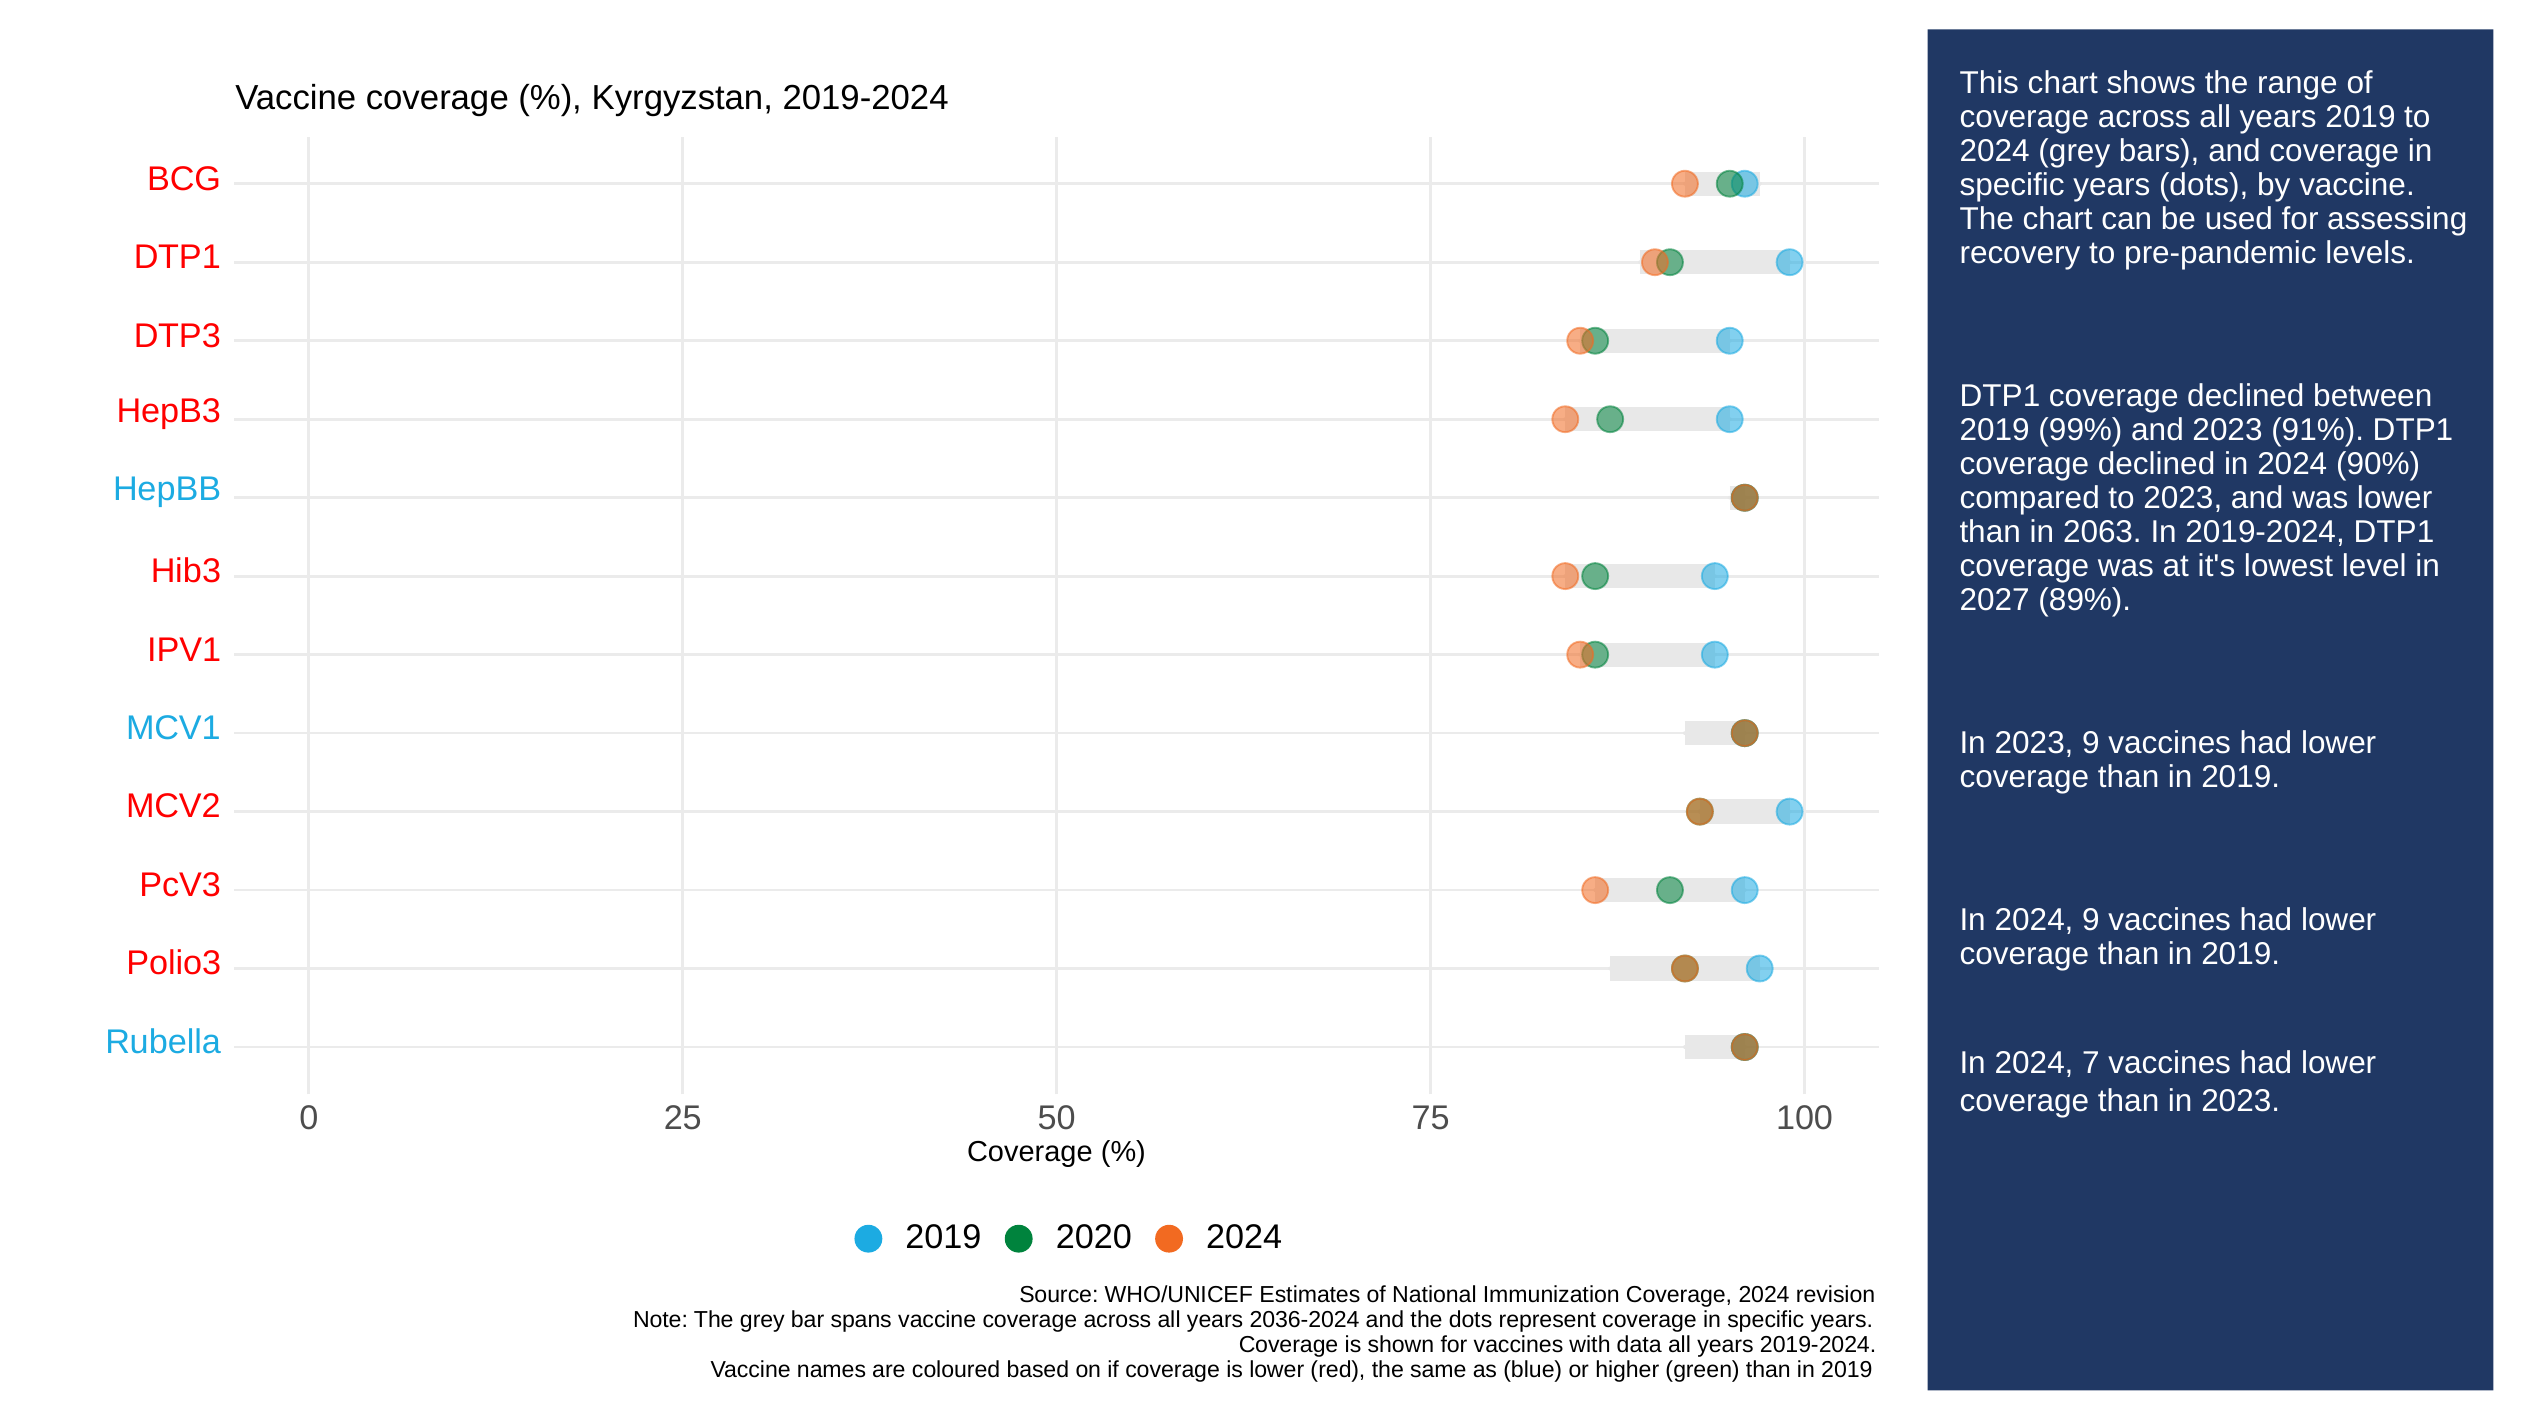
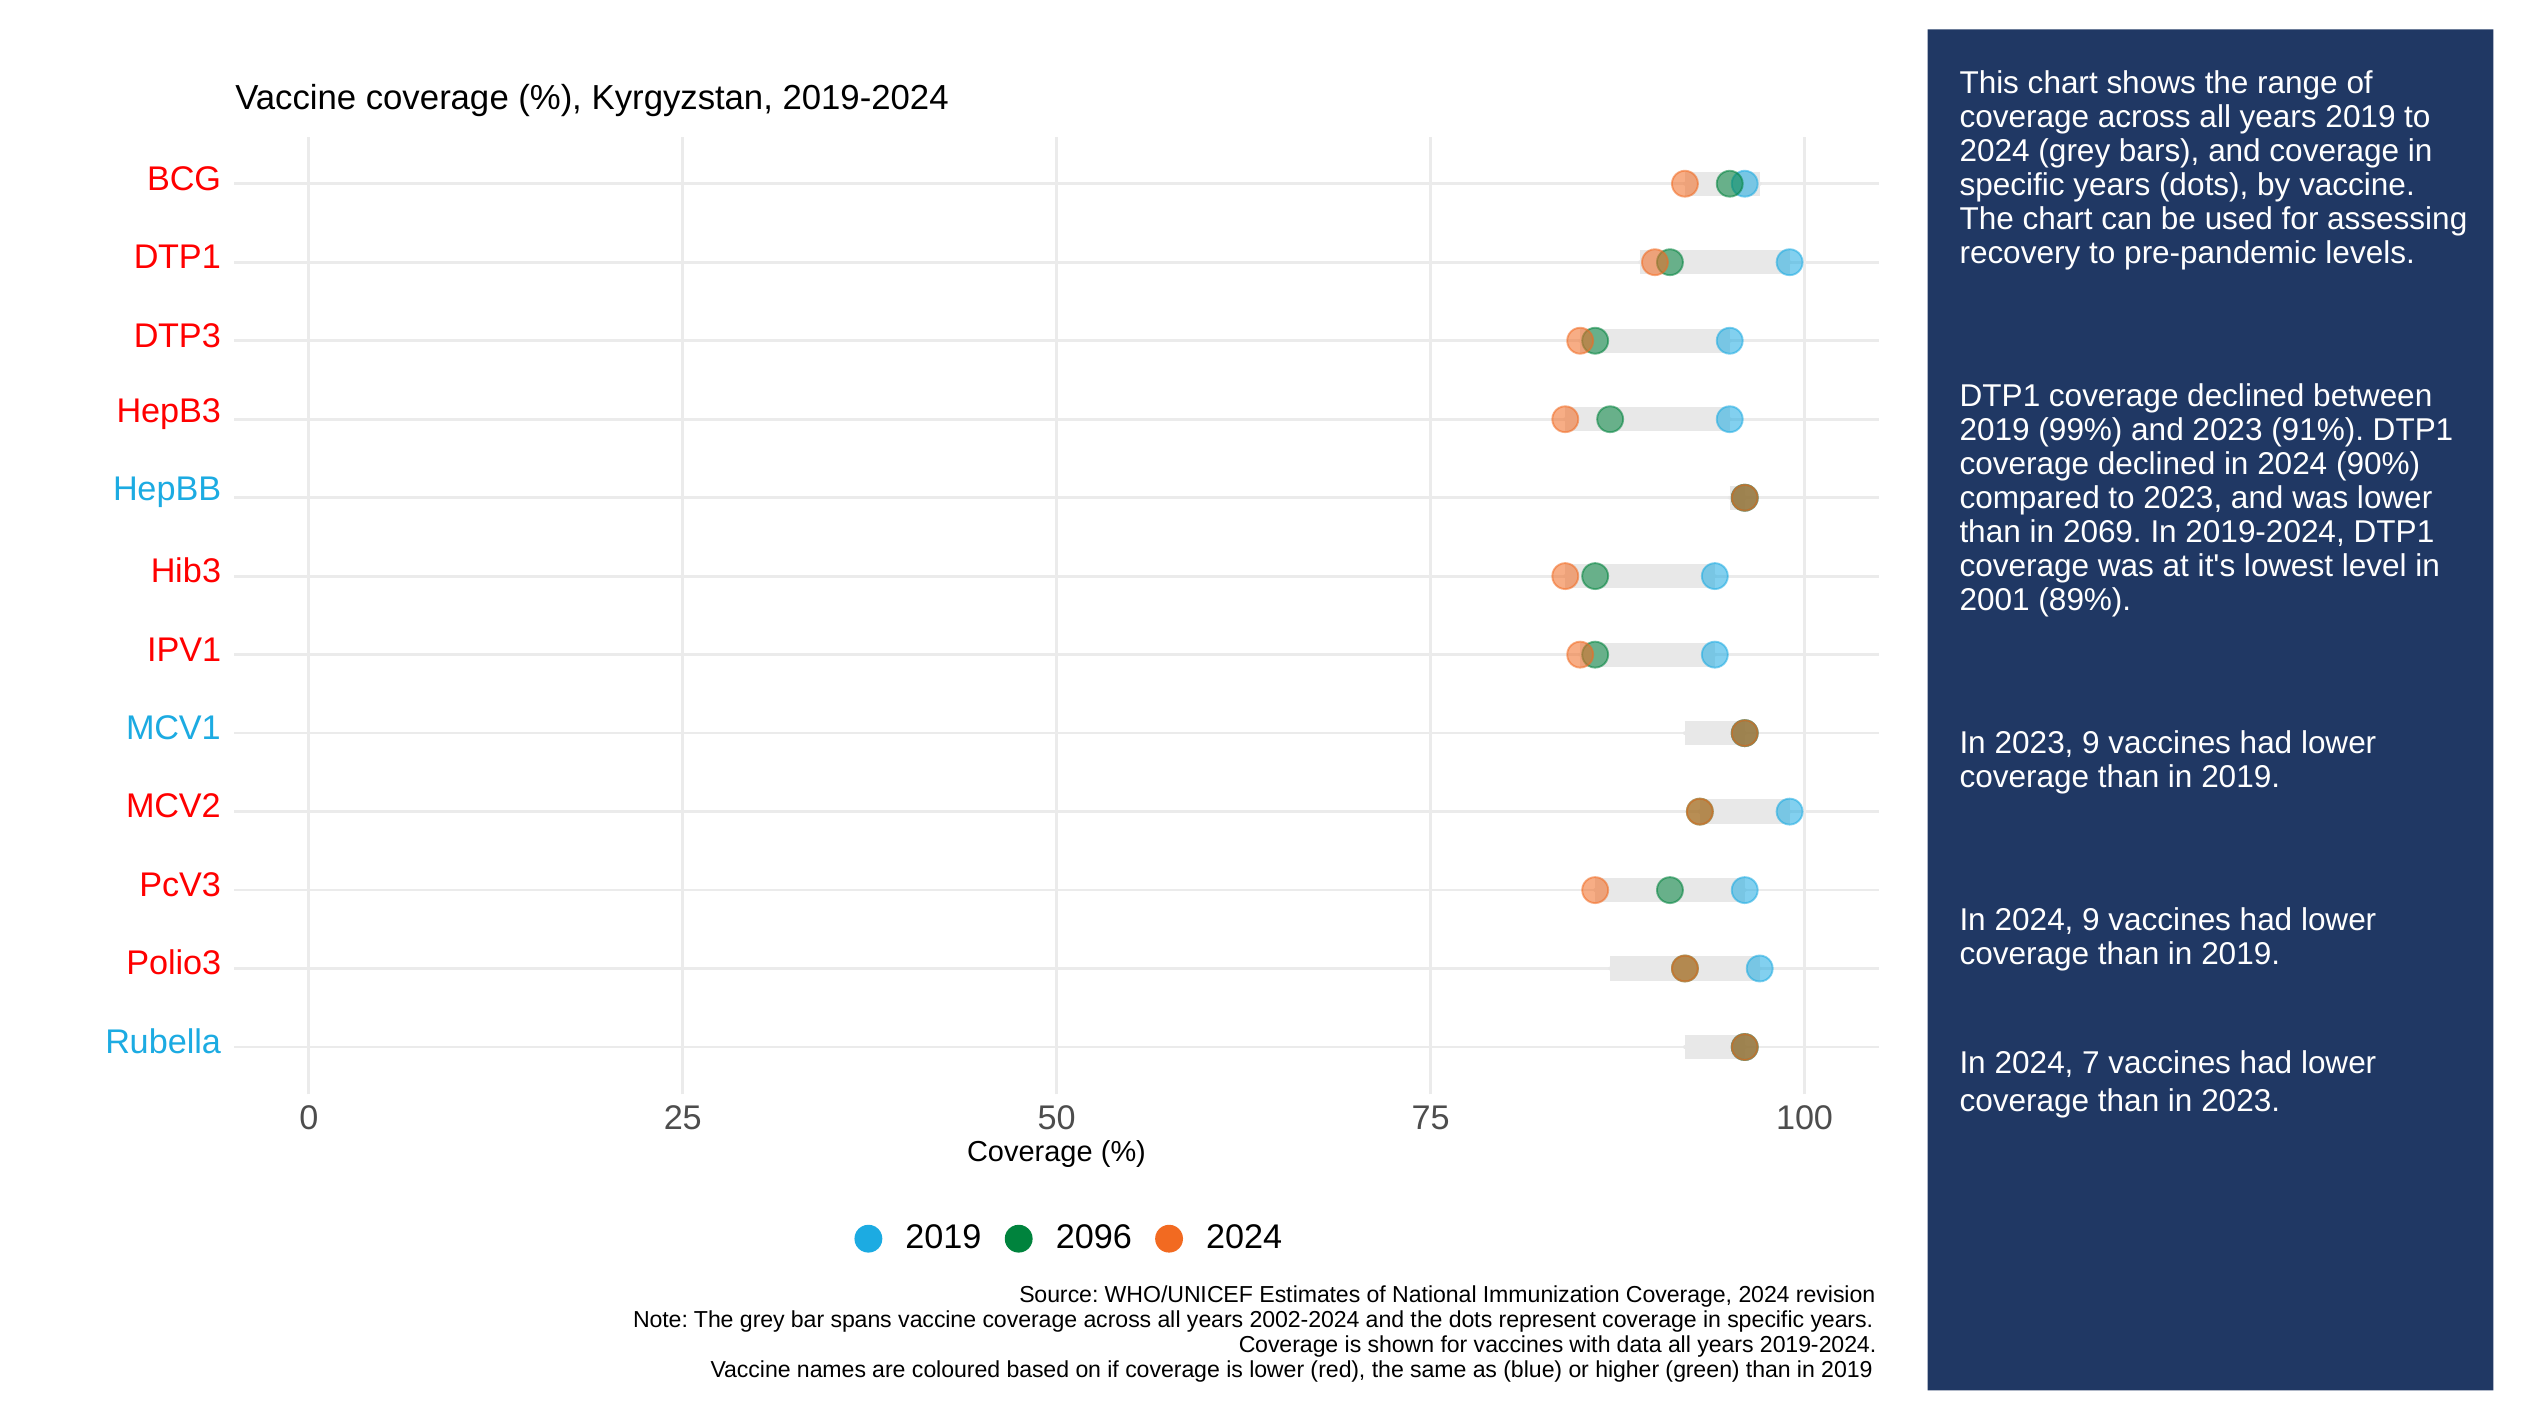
2063: 2063 -> 2069 (2102, 532)
2027: 2027 -> 2001 (1995, 601)
2020: 2020 -> 2096 (1094, 1238)
2036-2024: 2036-2024 -> 2002-2024 (1305, 1320)
